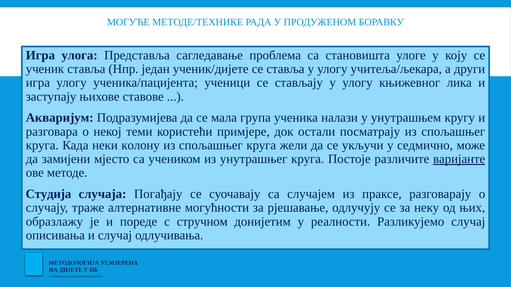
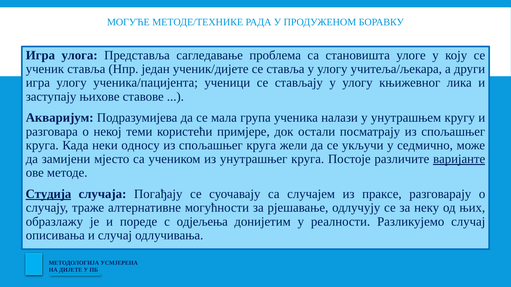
колону: колону -> односу (141, 145)
Студија underline: none -> present (48, 194)
стручном: стручном -> одјељења (202, 222)
